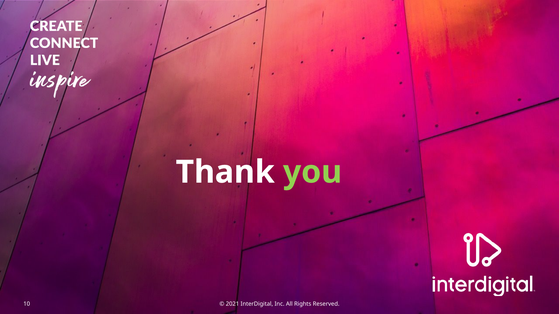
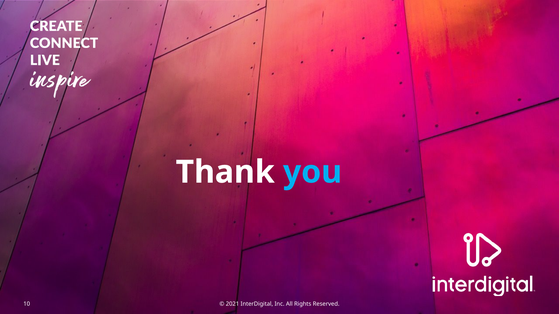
you colour: light green -> light blue (312, 172)
